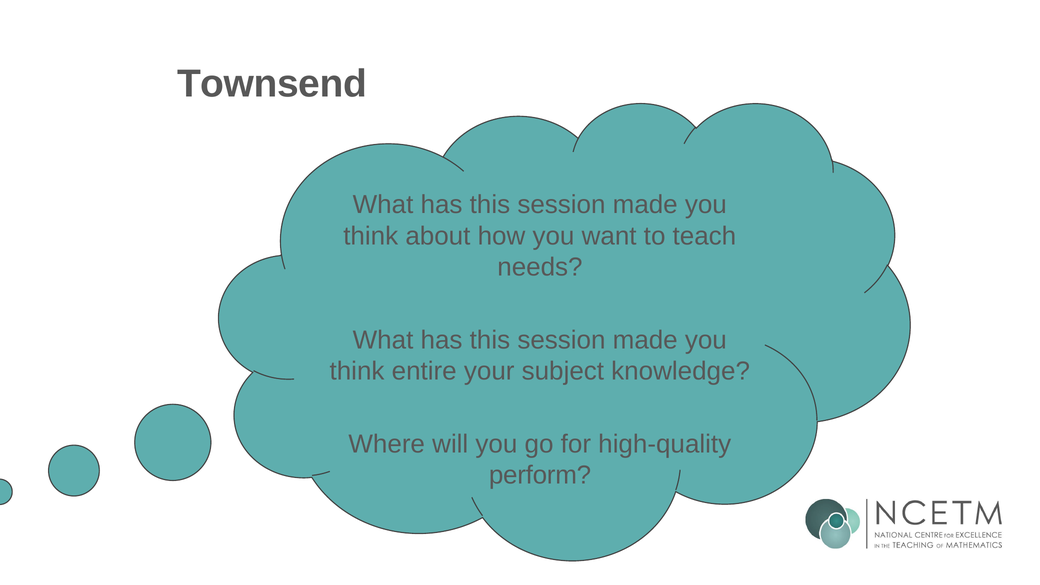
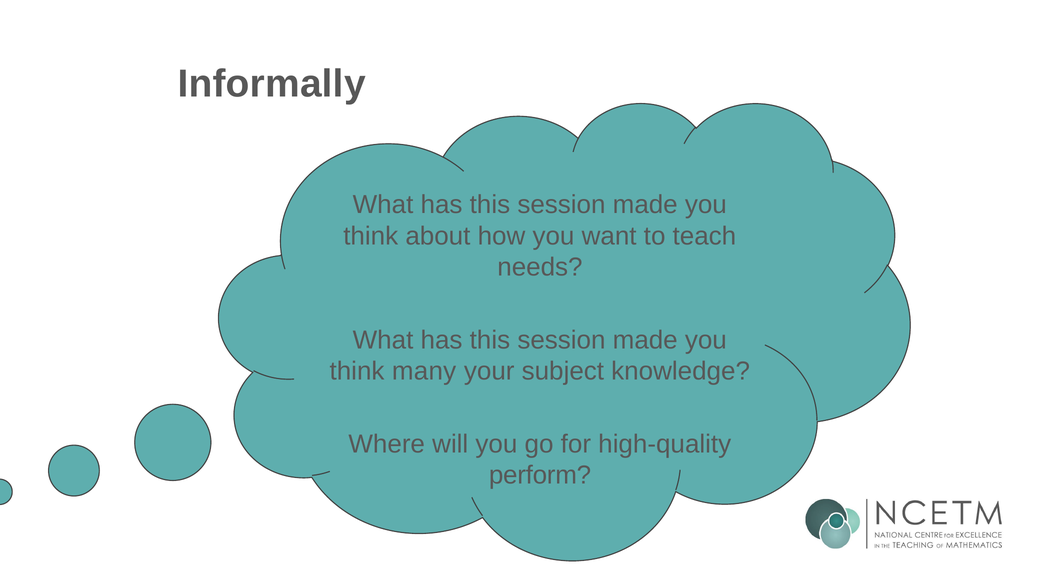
Townsend: Townsend -> Informally (272, 84)
entire: entire -> many (424, 371)
